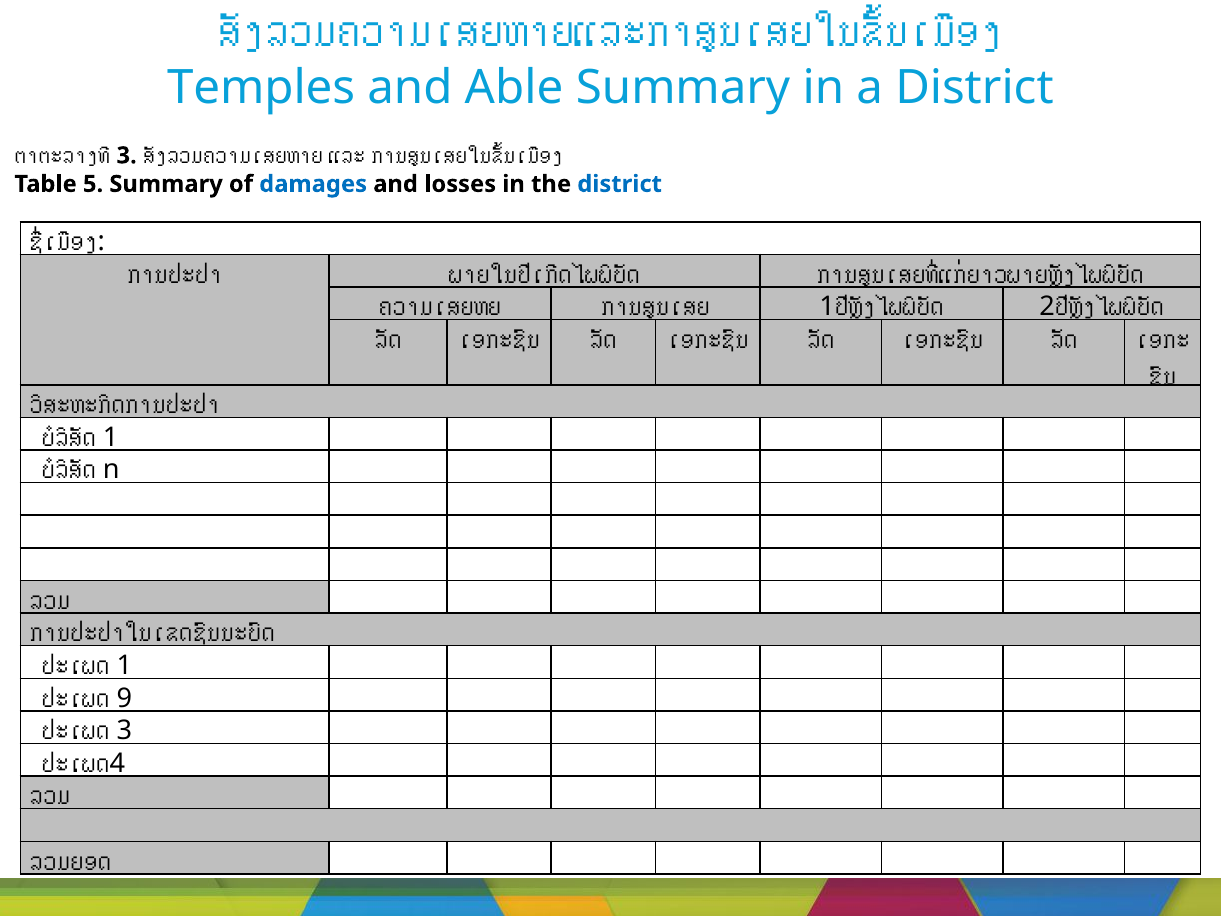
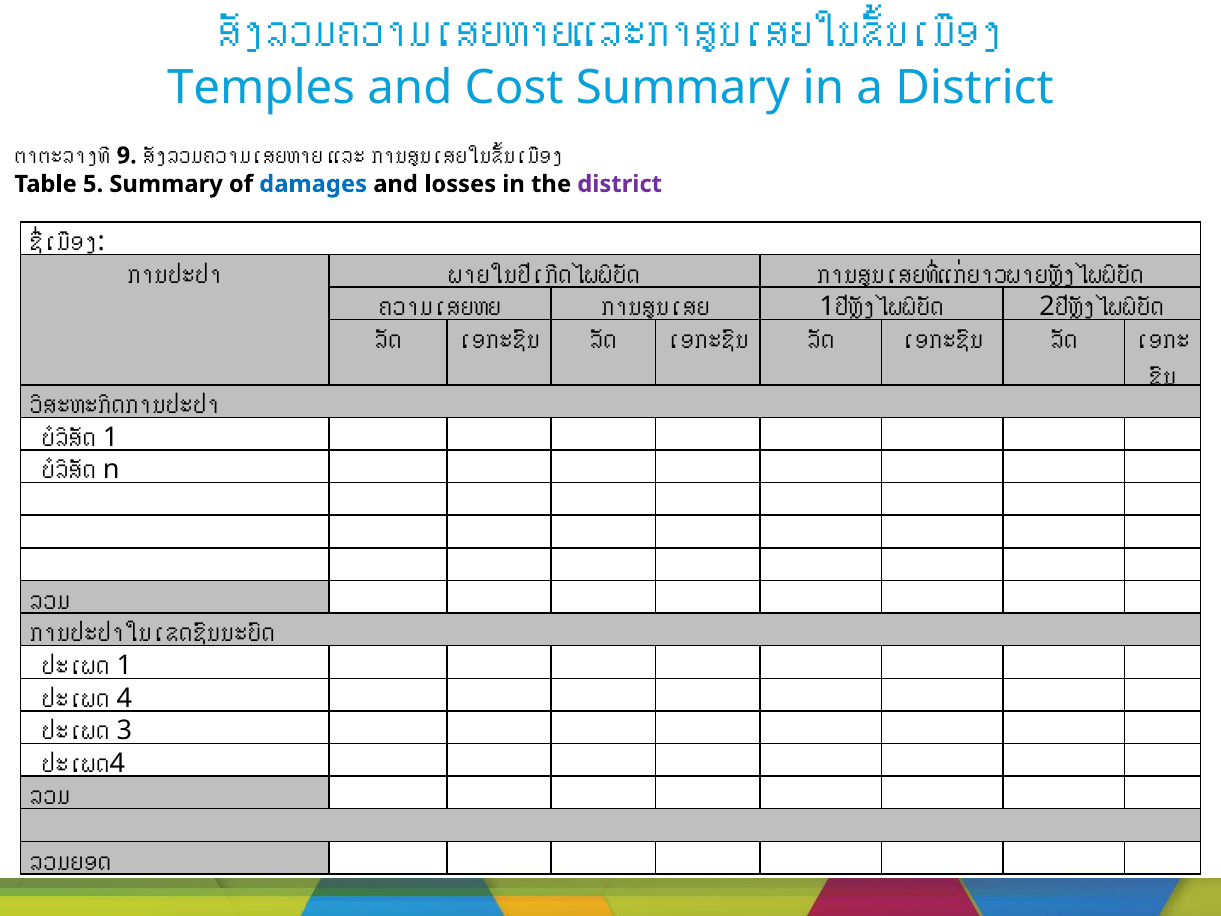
Able: Able -> Cost (514, 88)
3: 3 -> 9 (127, 156)
district colour: blue -> purple (620, 184)
9: 9 -> 4 (124, 698)
